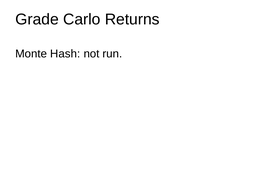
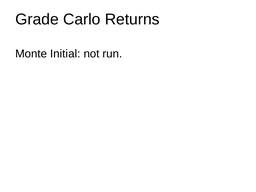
Hash: Hash -> Initial (65, 54)
